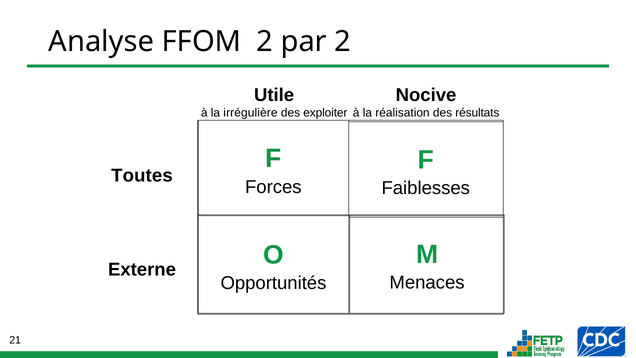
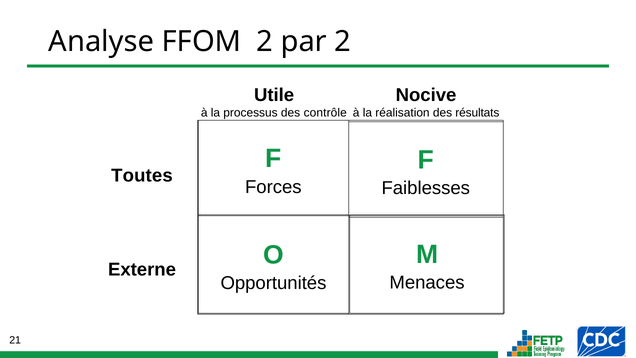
irrégulière: irrégulière -> processus (251, 113)
exploiter: exploiter -> contrôle (325, 113)
